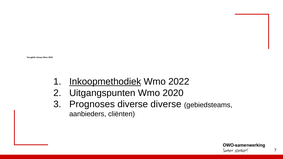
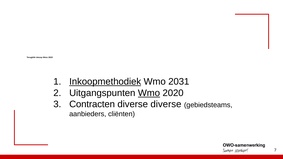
2022: 2022 -> 2031 (179, 82)
Wmo underline: none -> present (149, 93)
Prognoses: Prognoses -> Contracten (92, 104)
